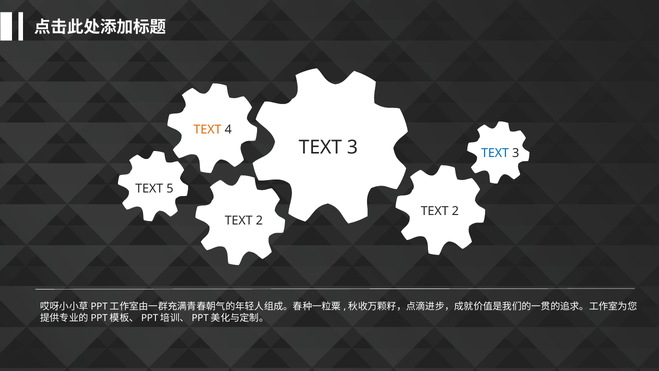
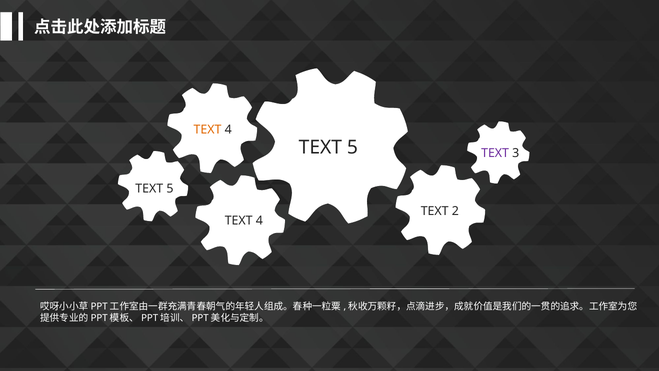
3: 3 -> 5 (352, 148)
TEXT colour: blue -> purple (495, 153)
2: 2 -> 4 (259, 221)
